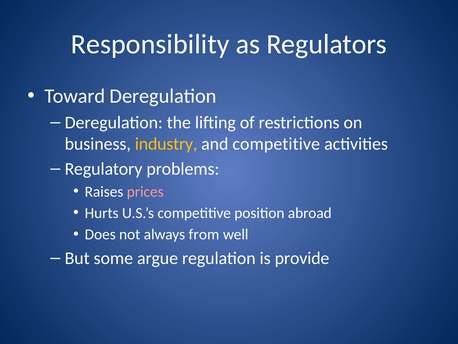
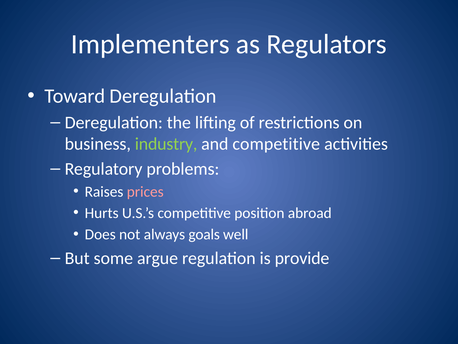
Responsibility: Responsibility -> Implementers (150, 44)
industry colour: yellow -> light green (166, 144)
from: from -> goals (204, 234)
